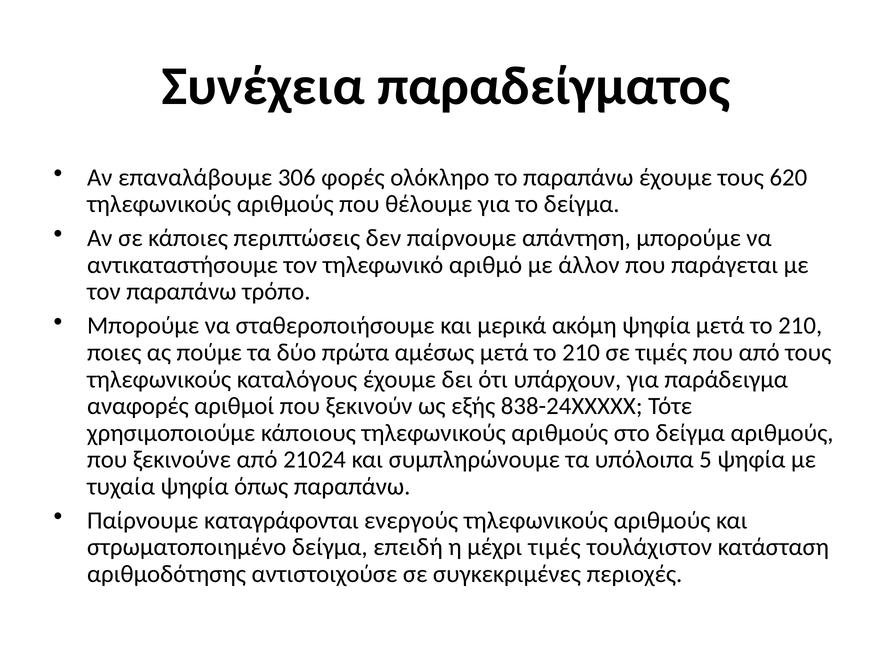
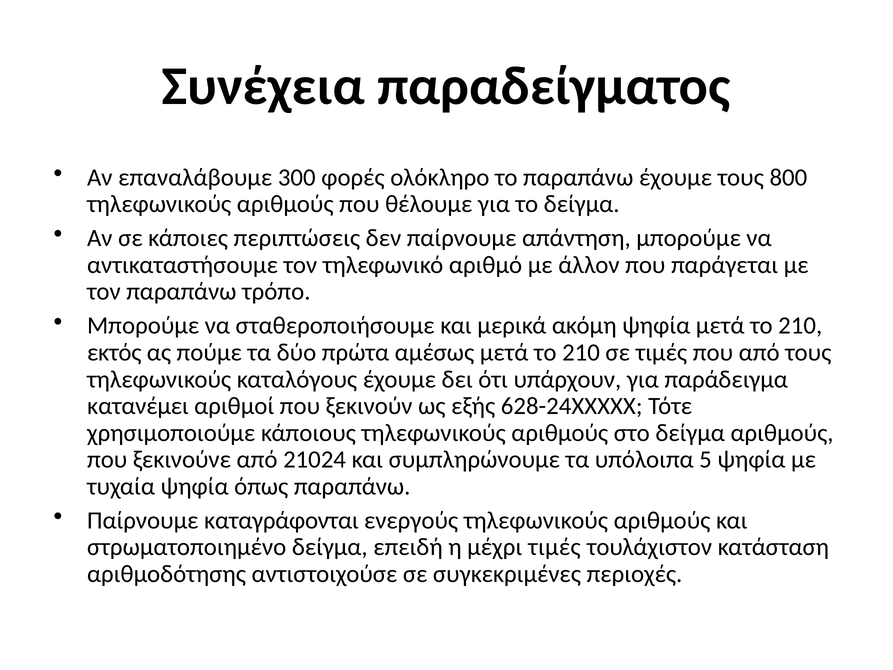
306: 306 -> 300 (297, 177)
620: 620 -> 800 (788, 177)
ποιες: ποιες -> εκτός (114, 352)
αναφορές: αναφορές -> κατανέμει (138, 406)
838-24ΧΧΧΧΧ: 838-24ΧΧΧΧΧ -> 628-24ΧΧΧΧΧ (572, 406)
